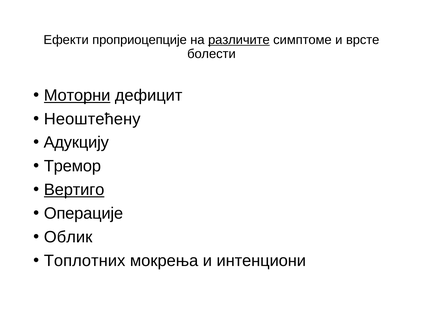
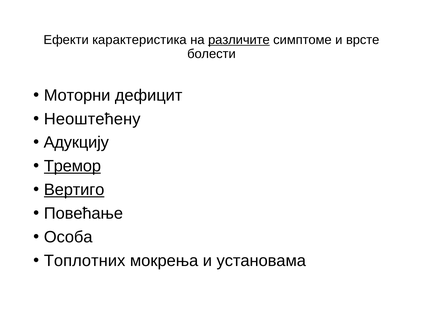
проприоцепције: проприоцепције -> карактеристика (139, 40)
Моторни underline: present -> none (77, 95)
Тремор underline: none -> present (72, 166)
Операције: Операције -> Повећање (83, 214)
Облик: Облик -> Особа (68, 237)
интенциони: интенциони -> установама (261, 261)
